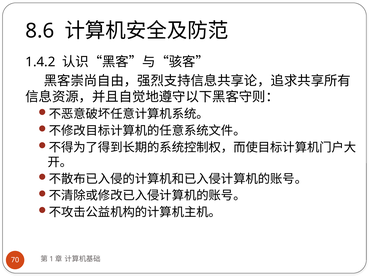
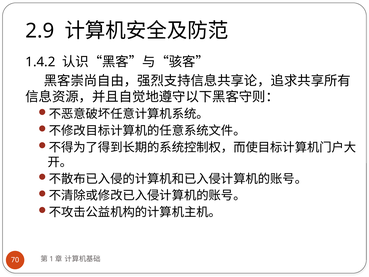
8.6: 8.6 -> 2.9 (40, 31)
